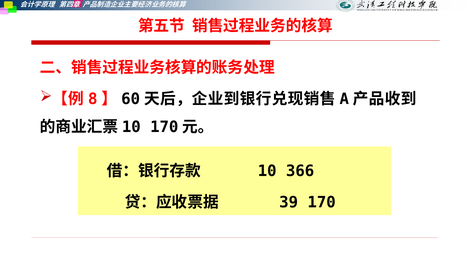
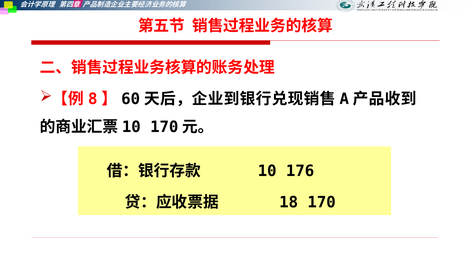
366: 366 -> 176 (300, 171)
39: 39 -> 18 (289, 202)
